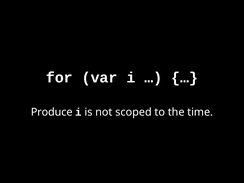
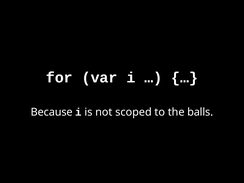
Produce: Produce -> Because (52, 112)
time: time -> balls (200, 112)
